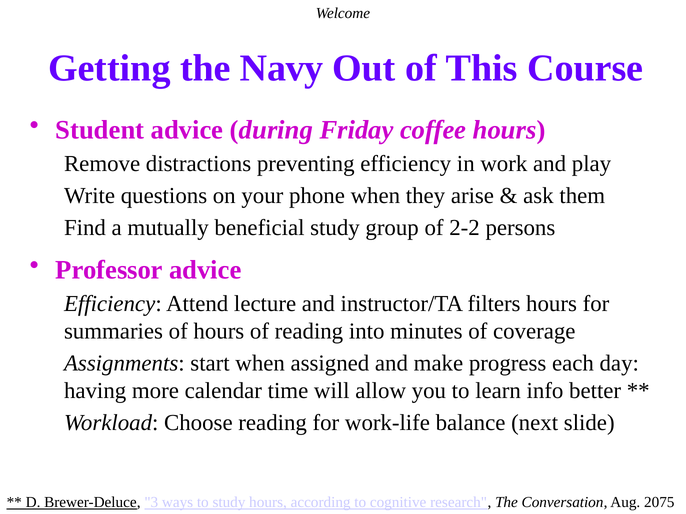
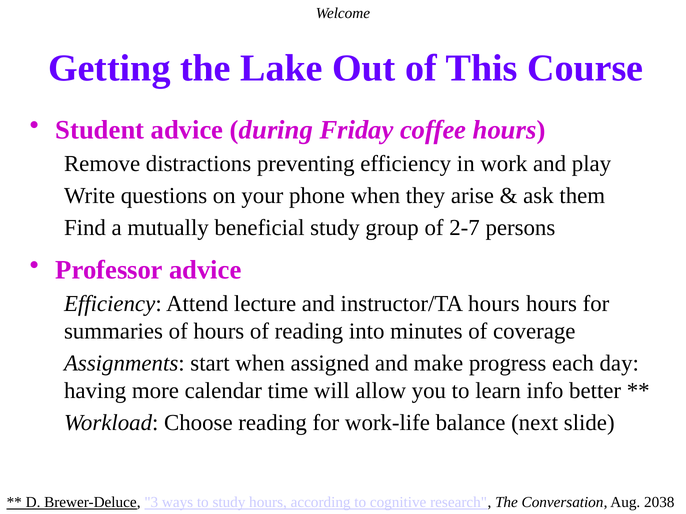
Navy: Navy -> Lake (281, 68)
2-2: 2-2 -> 2-7 (465, 228)
instructor/TA filters: filters -> hours (494, 304)
2075: 2075 -> 2038 (659, 503)
